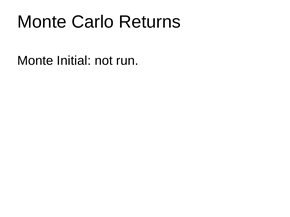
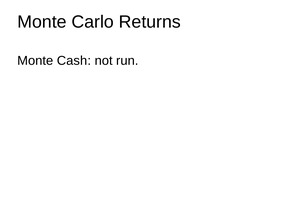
Initial: Initial -> Cash (74, 61)
